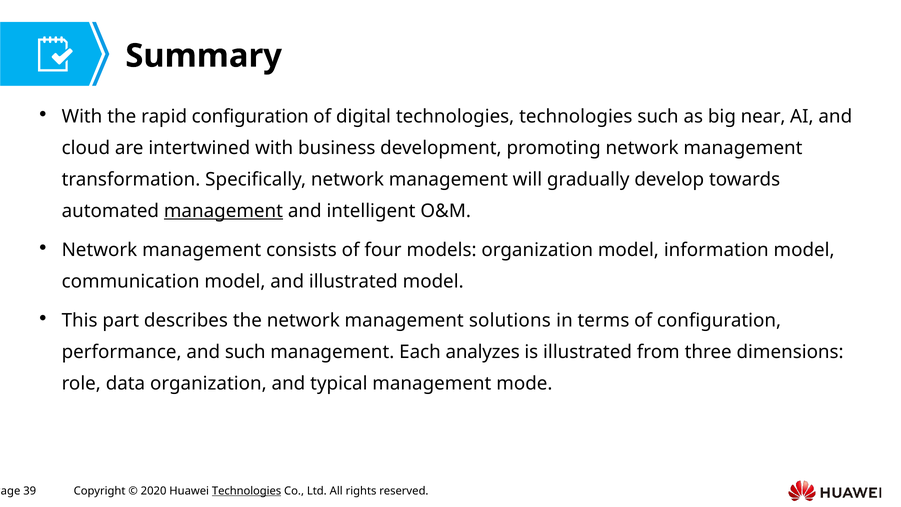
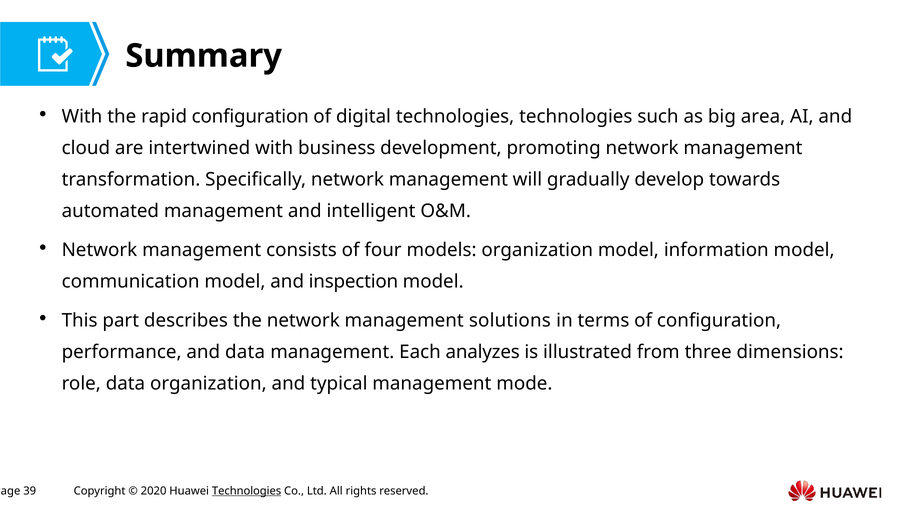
near: near -> area (763, 116)
management underline: present -> none (223, 211)
and illustrated: illustrated -> inspection (353, 281)
and such: such -> data (245, 352)
